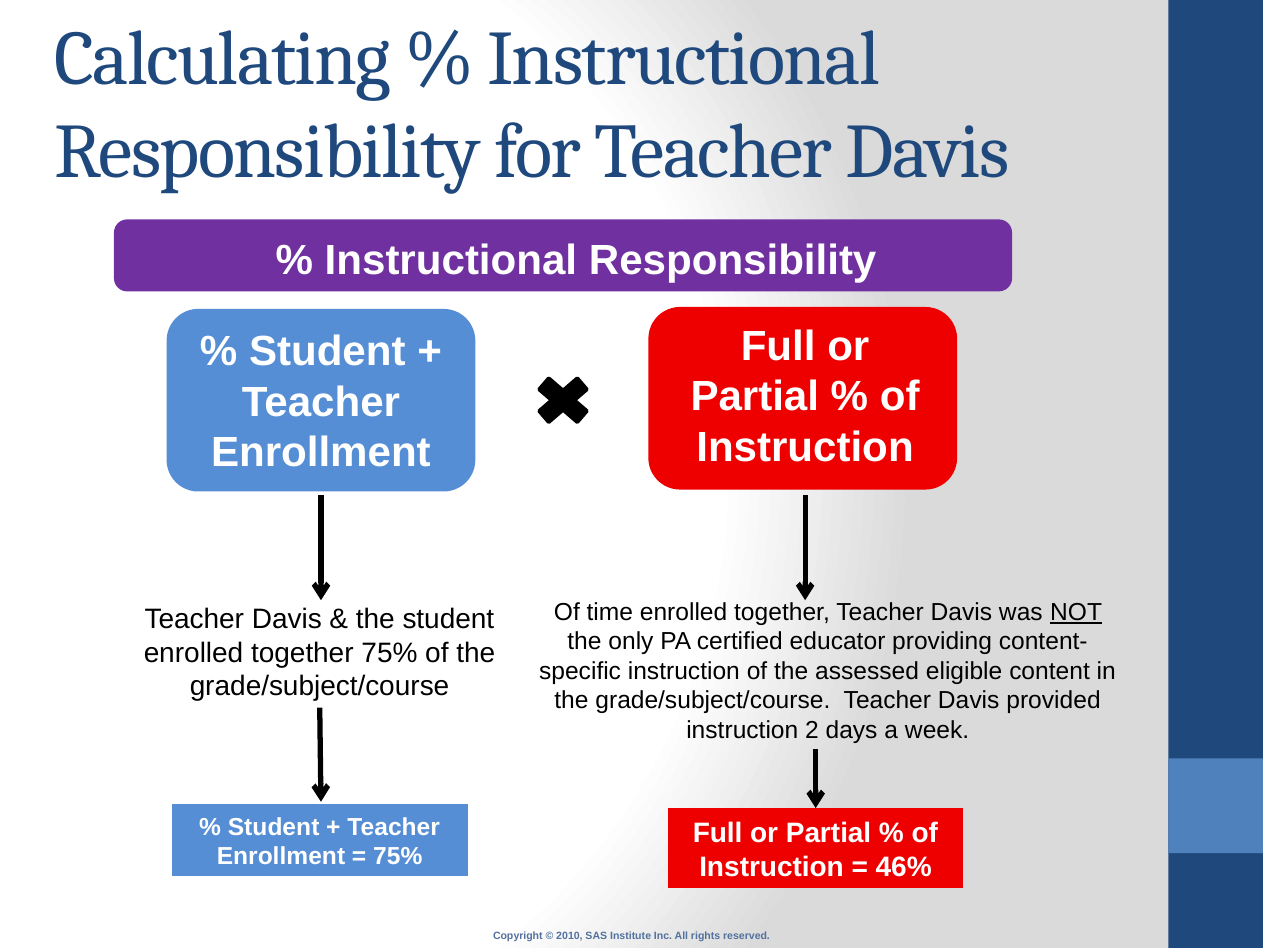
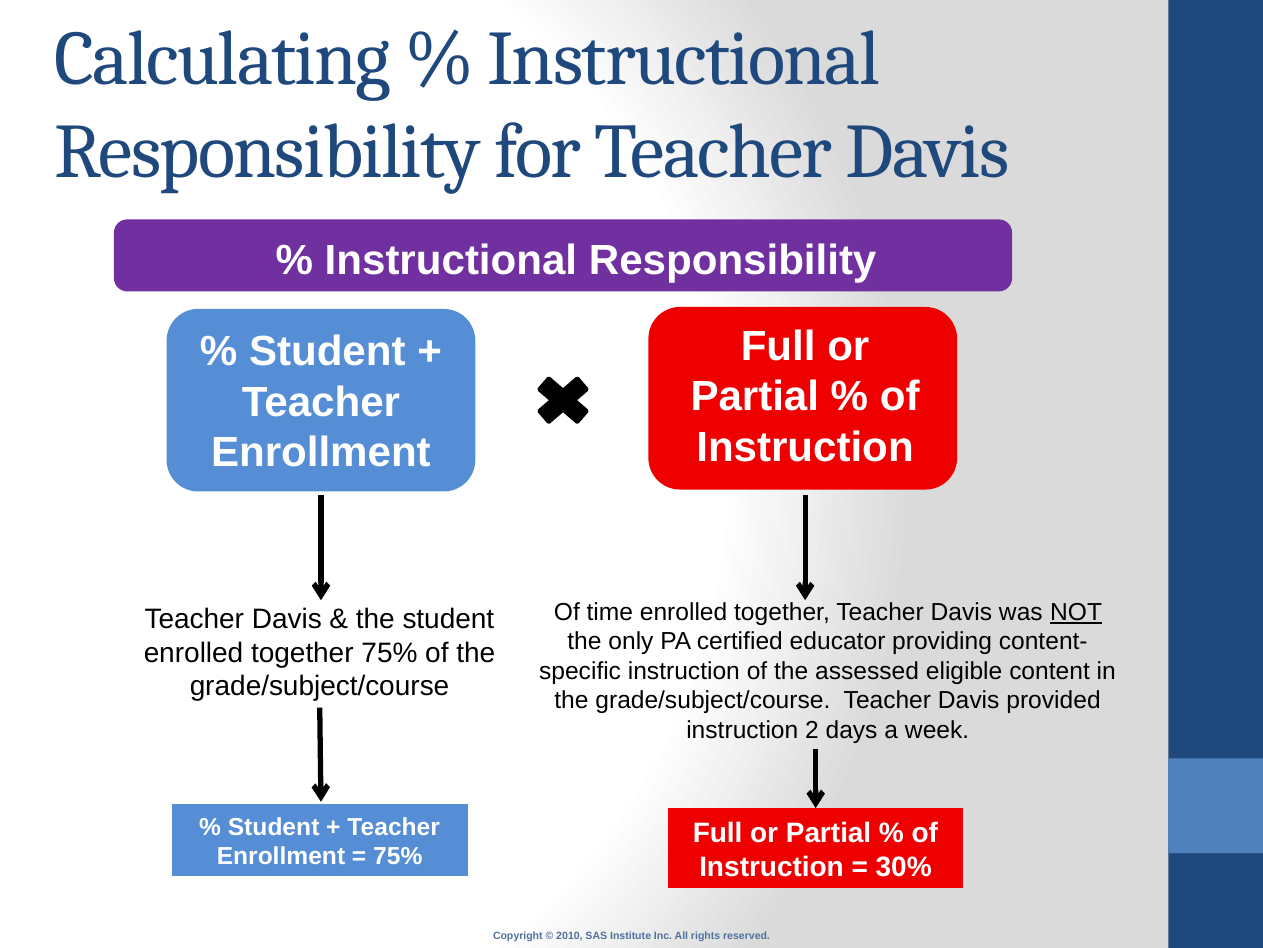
46%: 46% -> 30% (904, 866)
